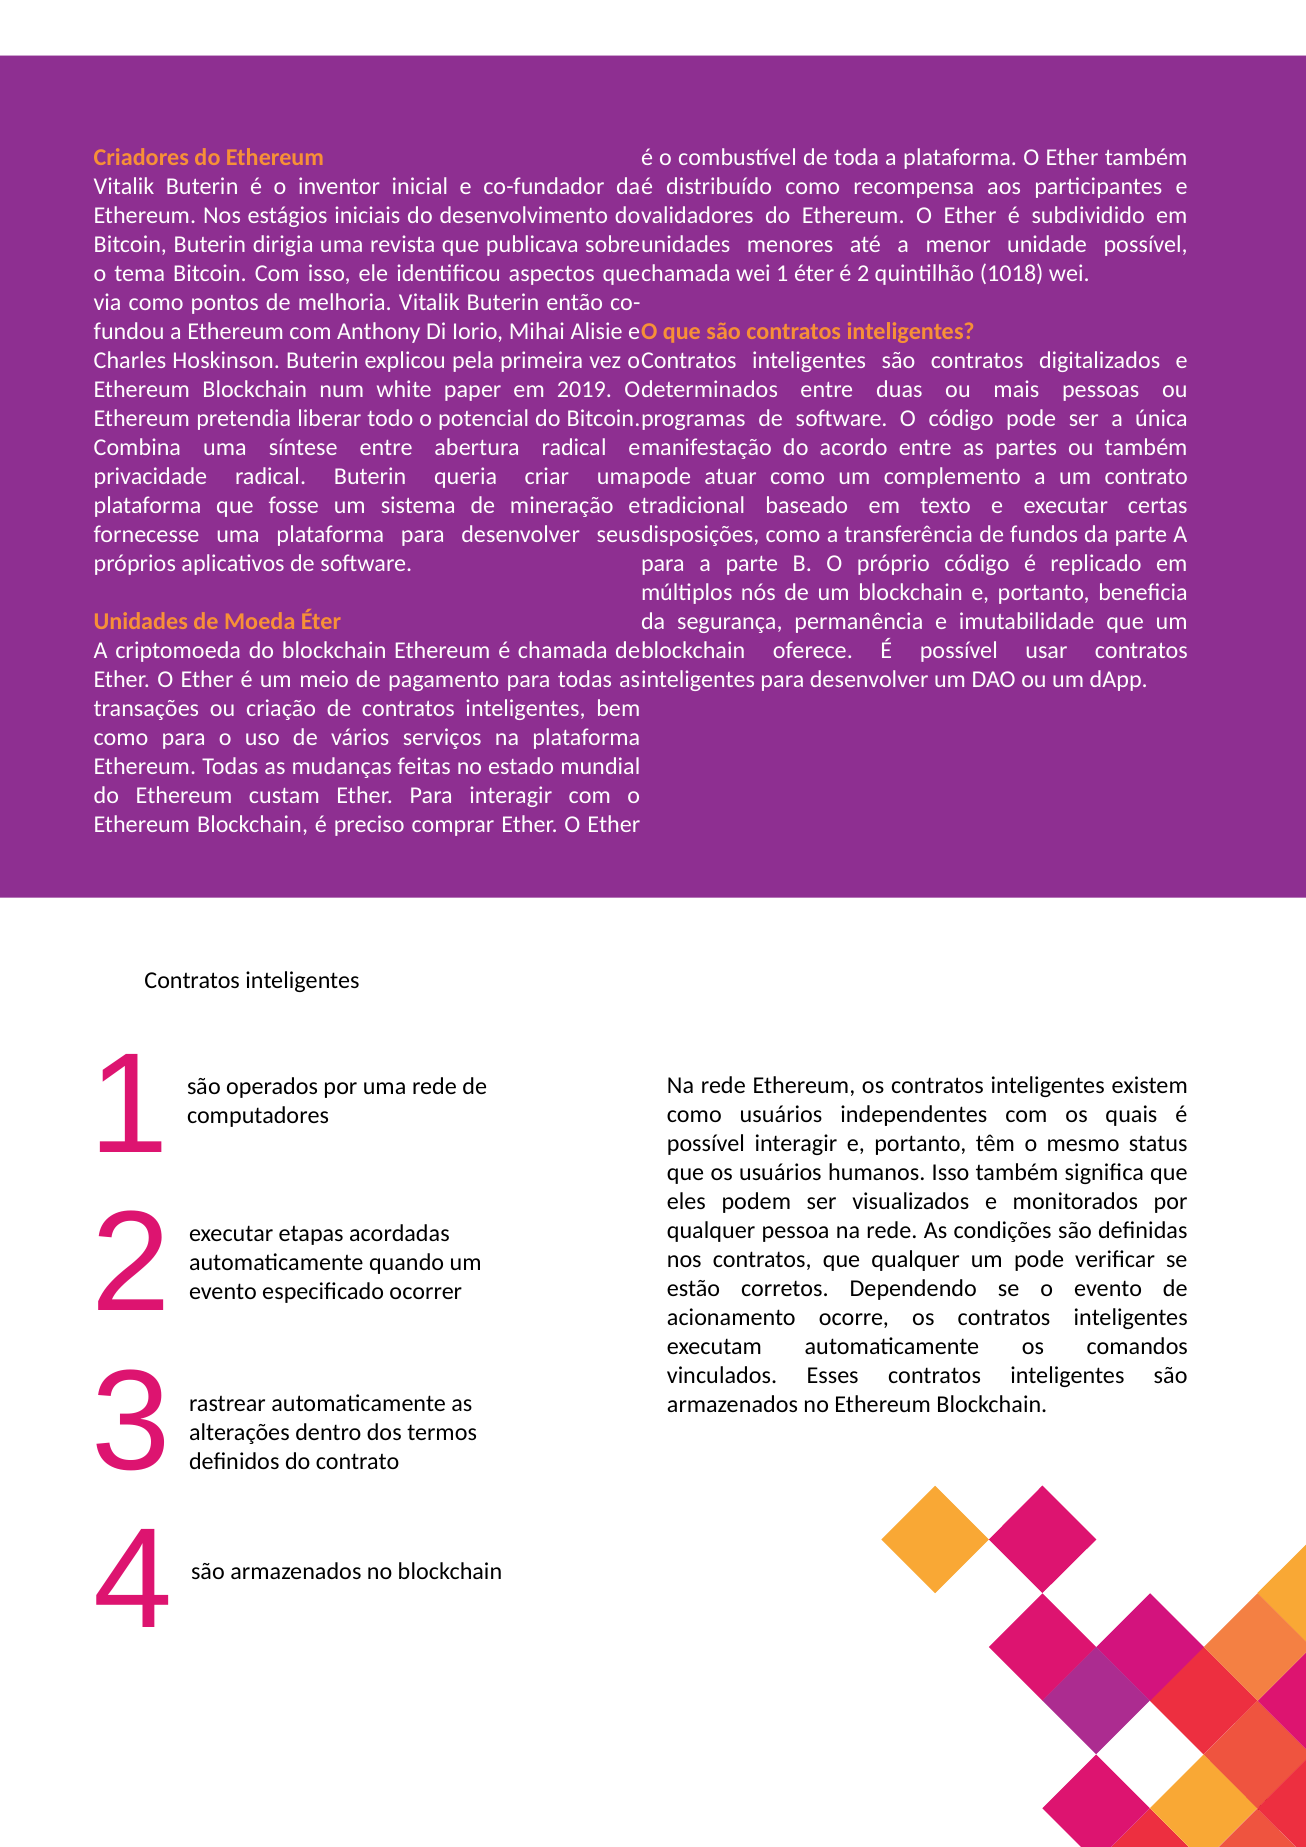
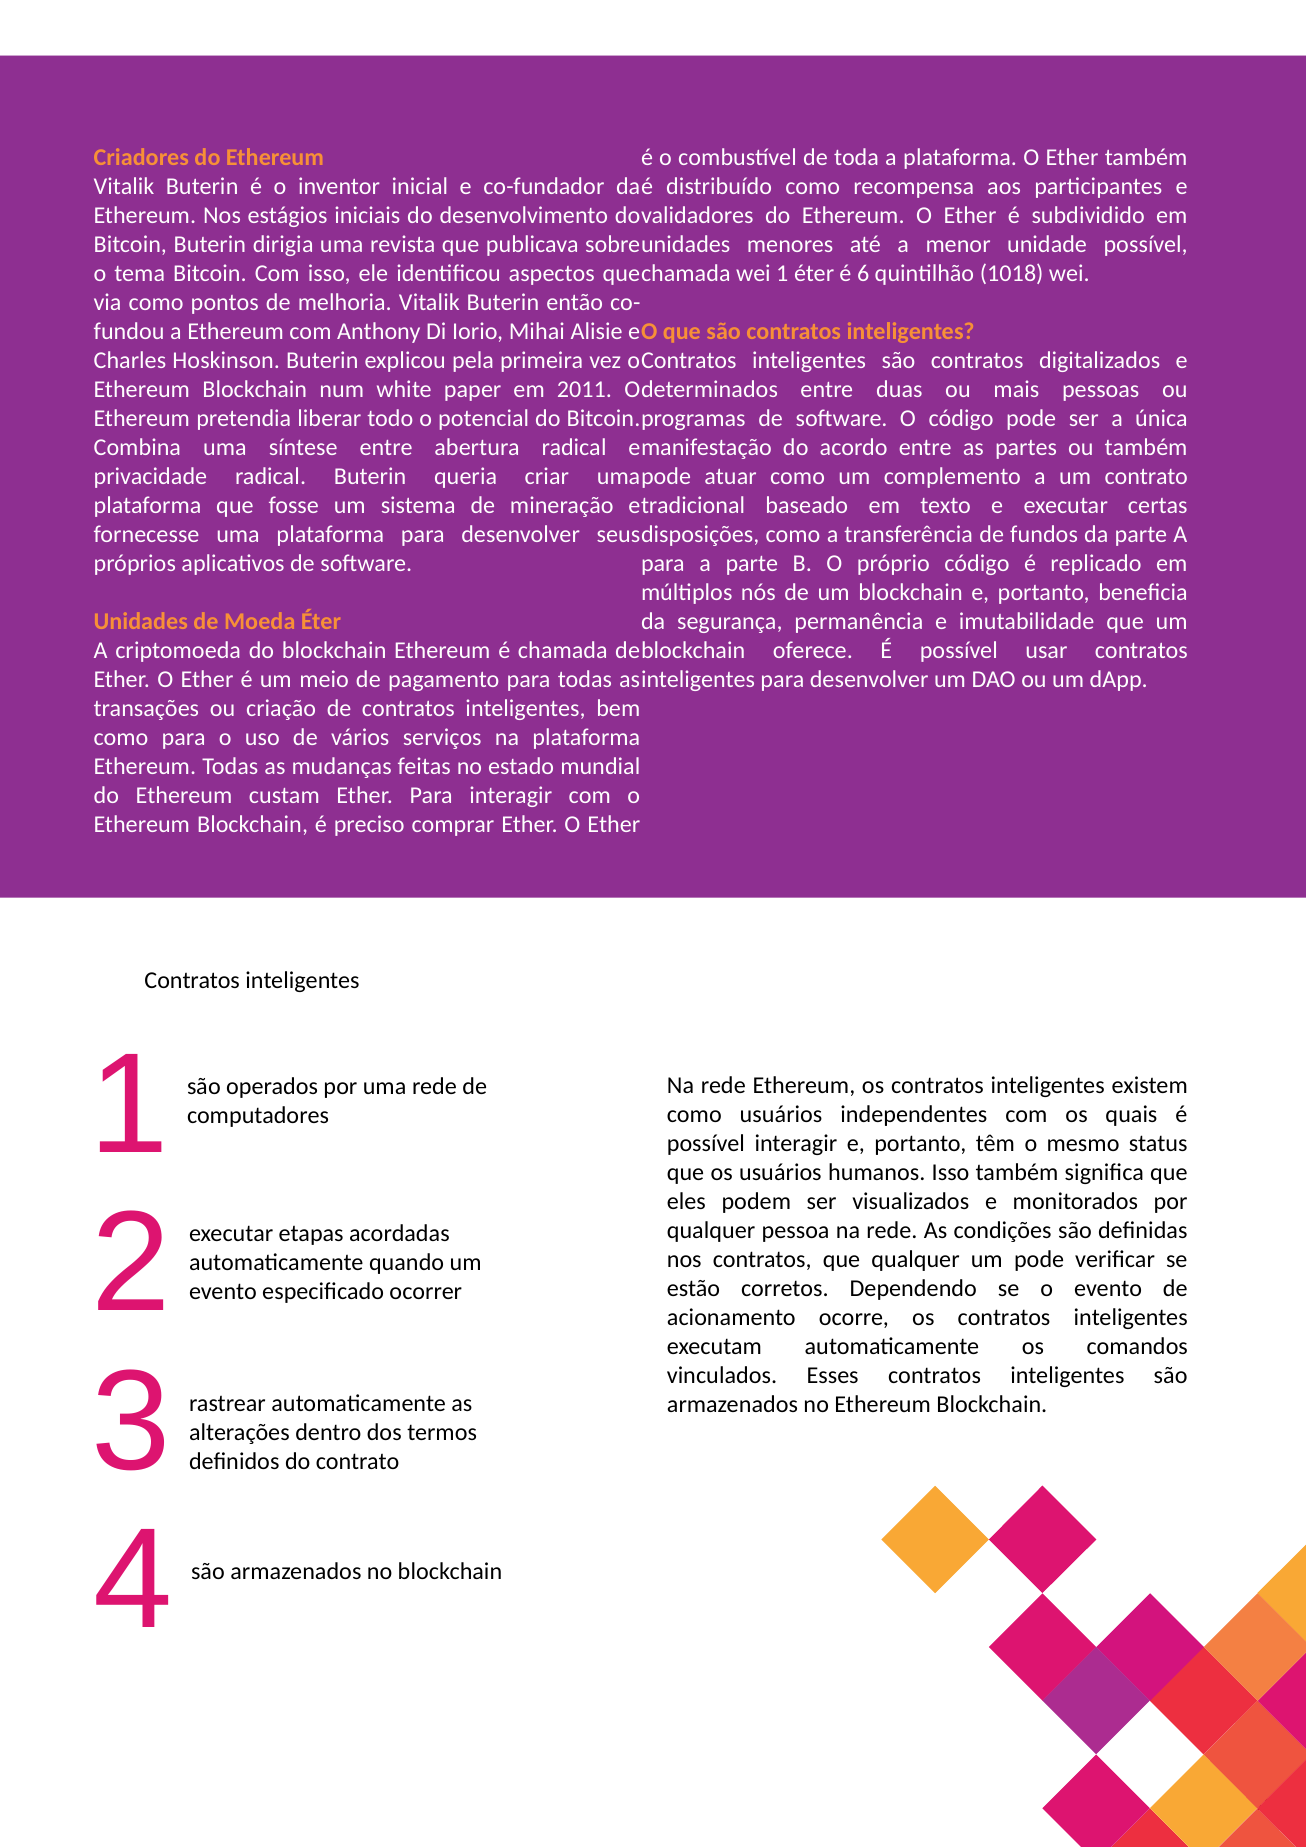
é 2: 2 -> 6 (863, 273)
2019: 2019 -> 2011 (584, 389)
